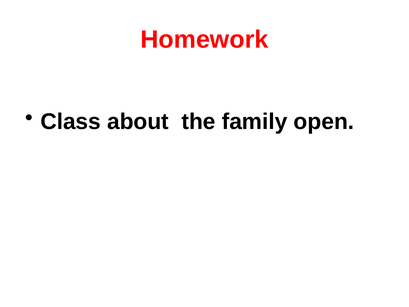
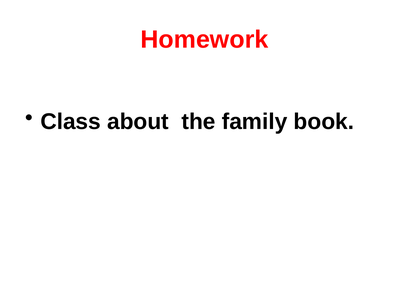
open: open -> book (324, 122)
